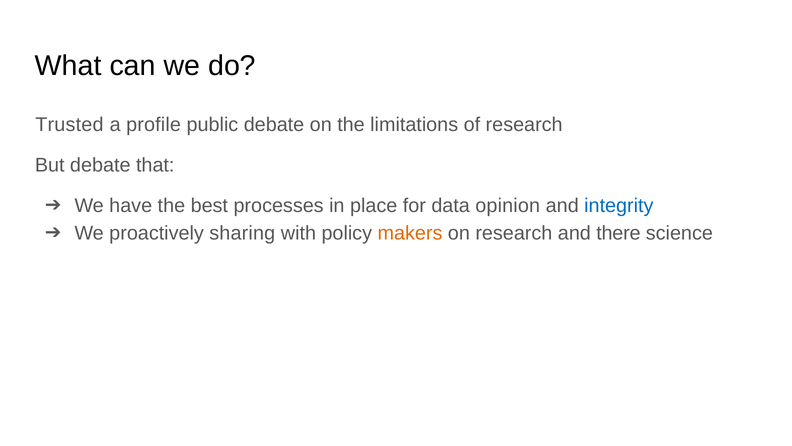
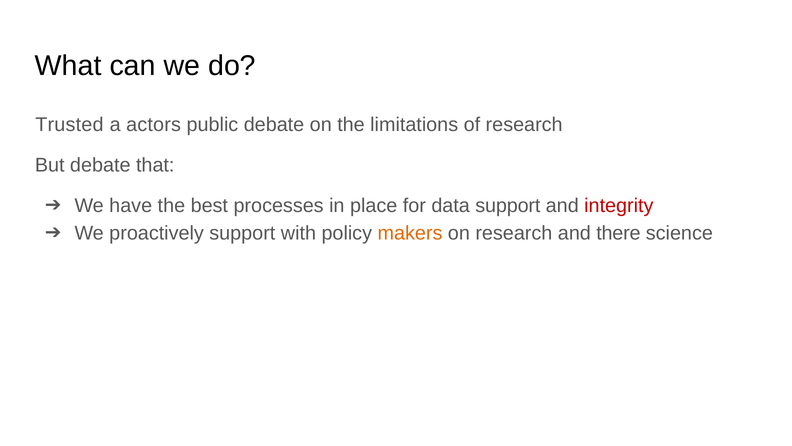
profile: profile -> actors (154, 125)
data opinion: opinion -> support (508, 206)
integrity colour: blue -> red (619, 206)
proactively sharing: sharing -> support (242, 233)
